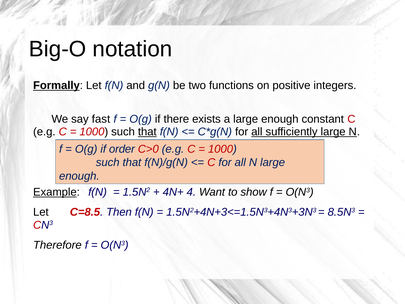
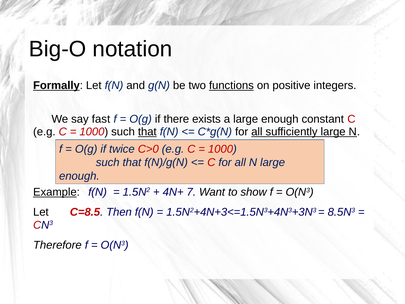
functions underline: none -> present (231, 85)
order: order -> twice (122, 149)
4: 4 -> 7 (191, 192)
